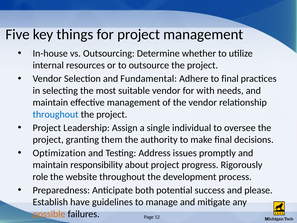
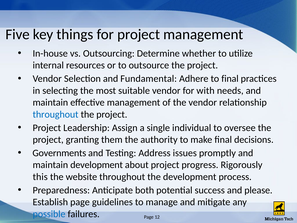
Optimization: Optimization -> Governments (59, 153)
maintain responsibility: responsibility -> development (97, 165)
role: role -> this (40, 177)
Establish have: have -> page (80, 202)
possible colour: orange -> blue (49, 214)
